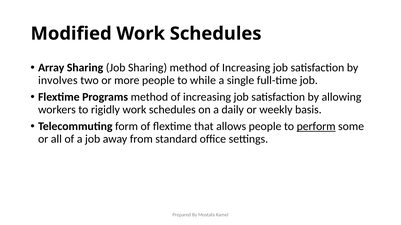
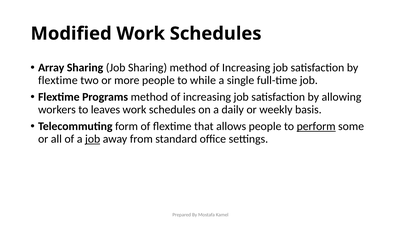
involves: involves -> flextime (58, 80)
rigidly: rigidly -> leaves (106, 110)
job underline: none -> present (93, 139)
